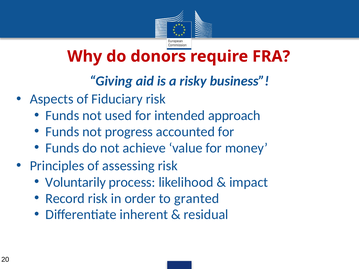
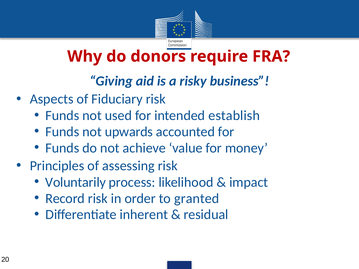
approach: approach -> establish (234, 116)
progress: progress -> upwards (129, 132)
